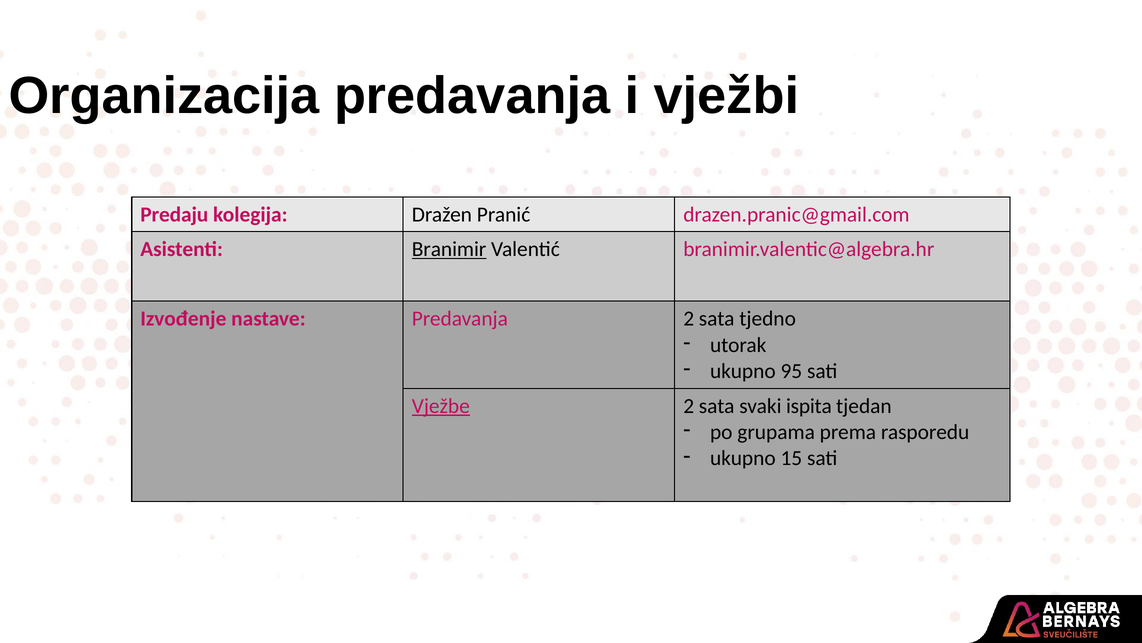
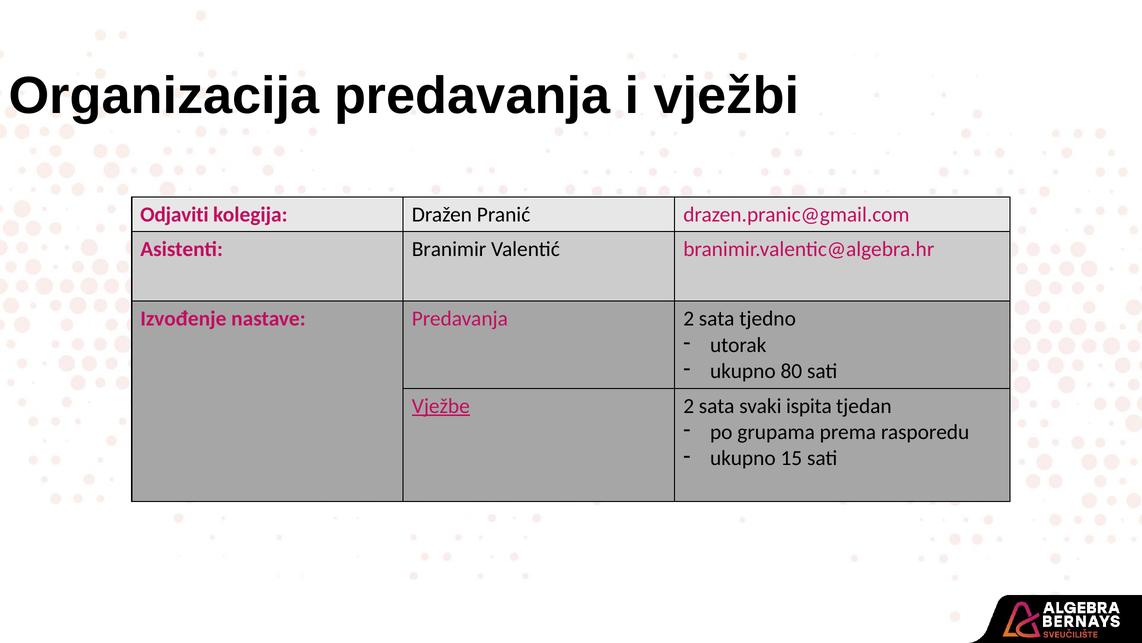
Predaju: Predaju -> Odjaviti (174, 214)
Branimir underline: present -> none (449, 249)
95: 95 -> 80 (791, 371)
